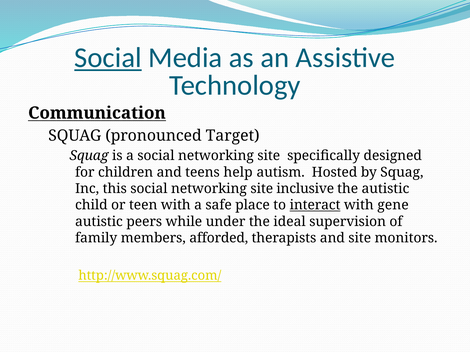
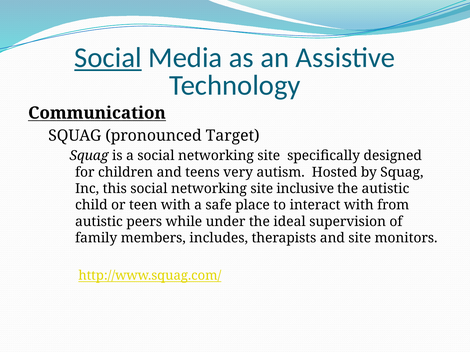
help: help -> very (238, 172)
interact underline: present -> none (315, 205)
gene: gene -> from (393, 205)
afforded: afforded -> includes (219, 238)
